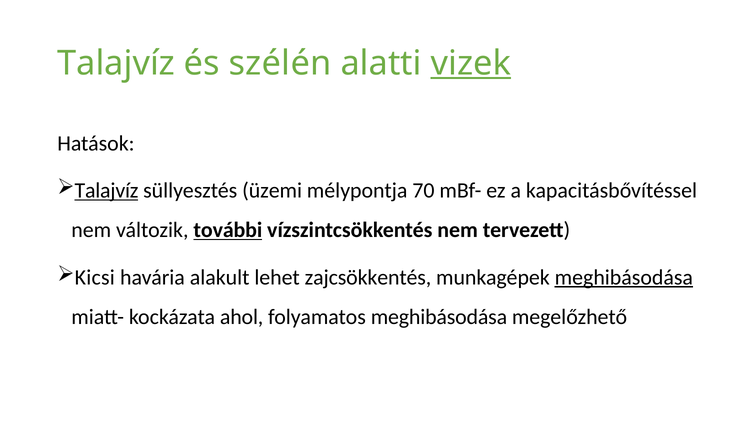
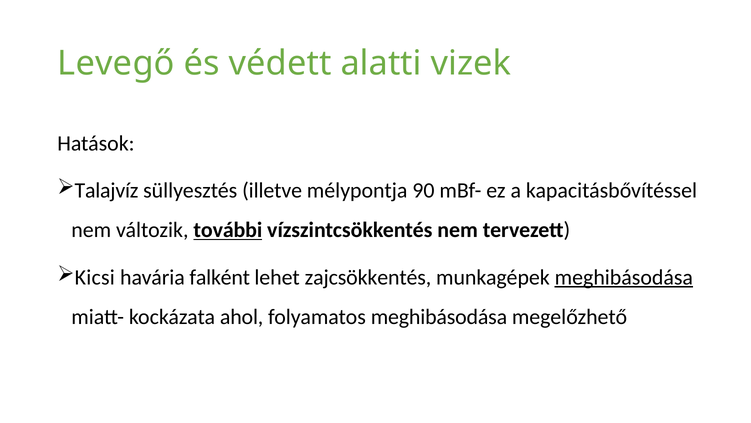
Talajvíz: Talajvíz -> Levegő (116, 63)
szélén: szélén -> védett (280, 63)
vizek underline: present -> none (471, 63)
Talajvíz underline: present -> none (107, 190)
üzemi: üzemi -> illetve (272, 190)
70: 70 -> 90 (423, 190)
alakult: alakult -> falként (220, 277)
